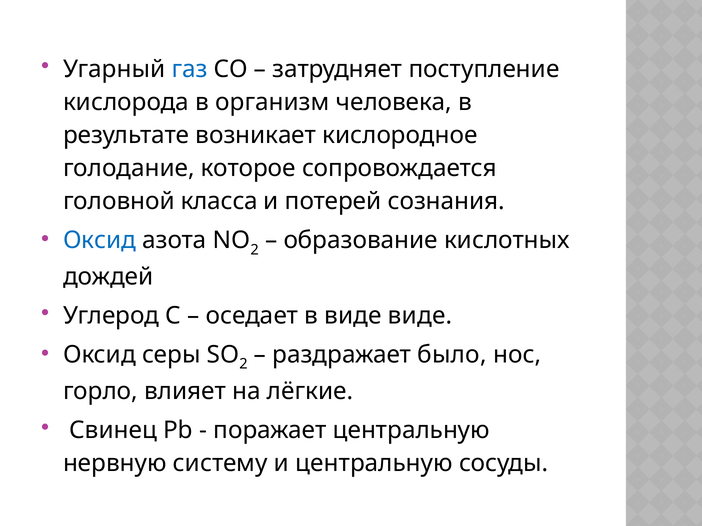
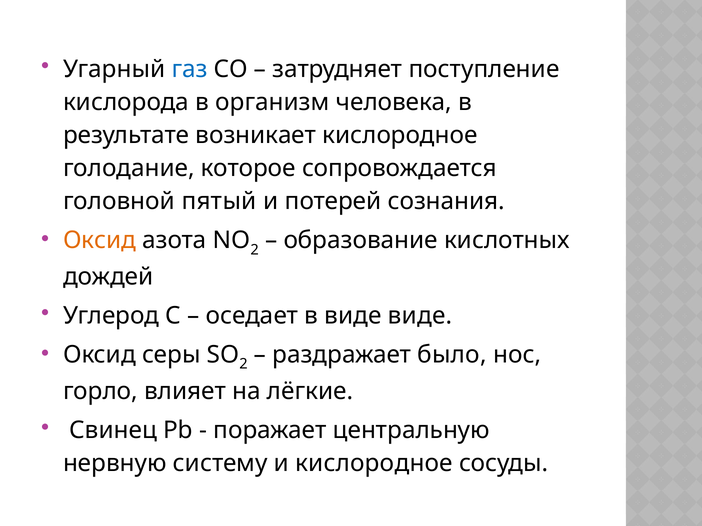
класса: класса -> пятый (219, 201)
Оксид colour: blue -> orange (100, 240)
и центральную: центральную -> кислородное (374, 464)
